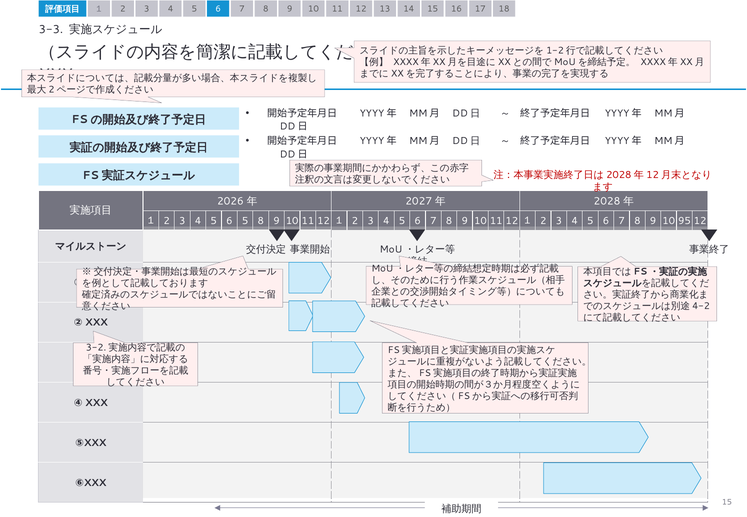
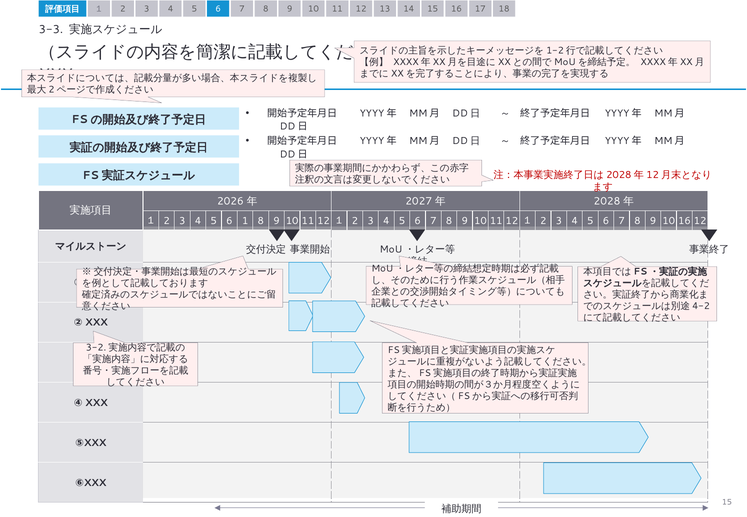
6 5: 5 -> 1 (245, 221)
10 95: 95 -> 16 (684, 221)
